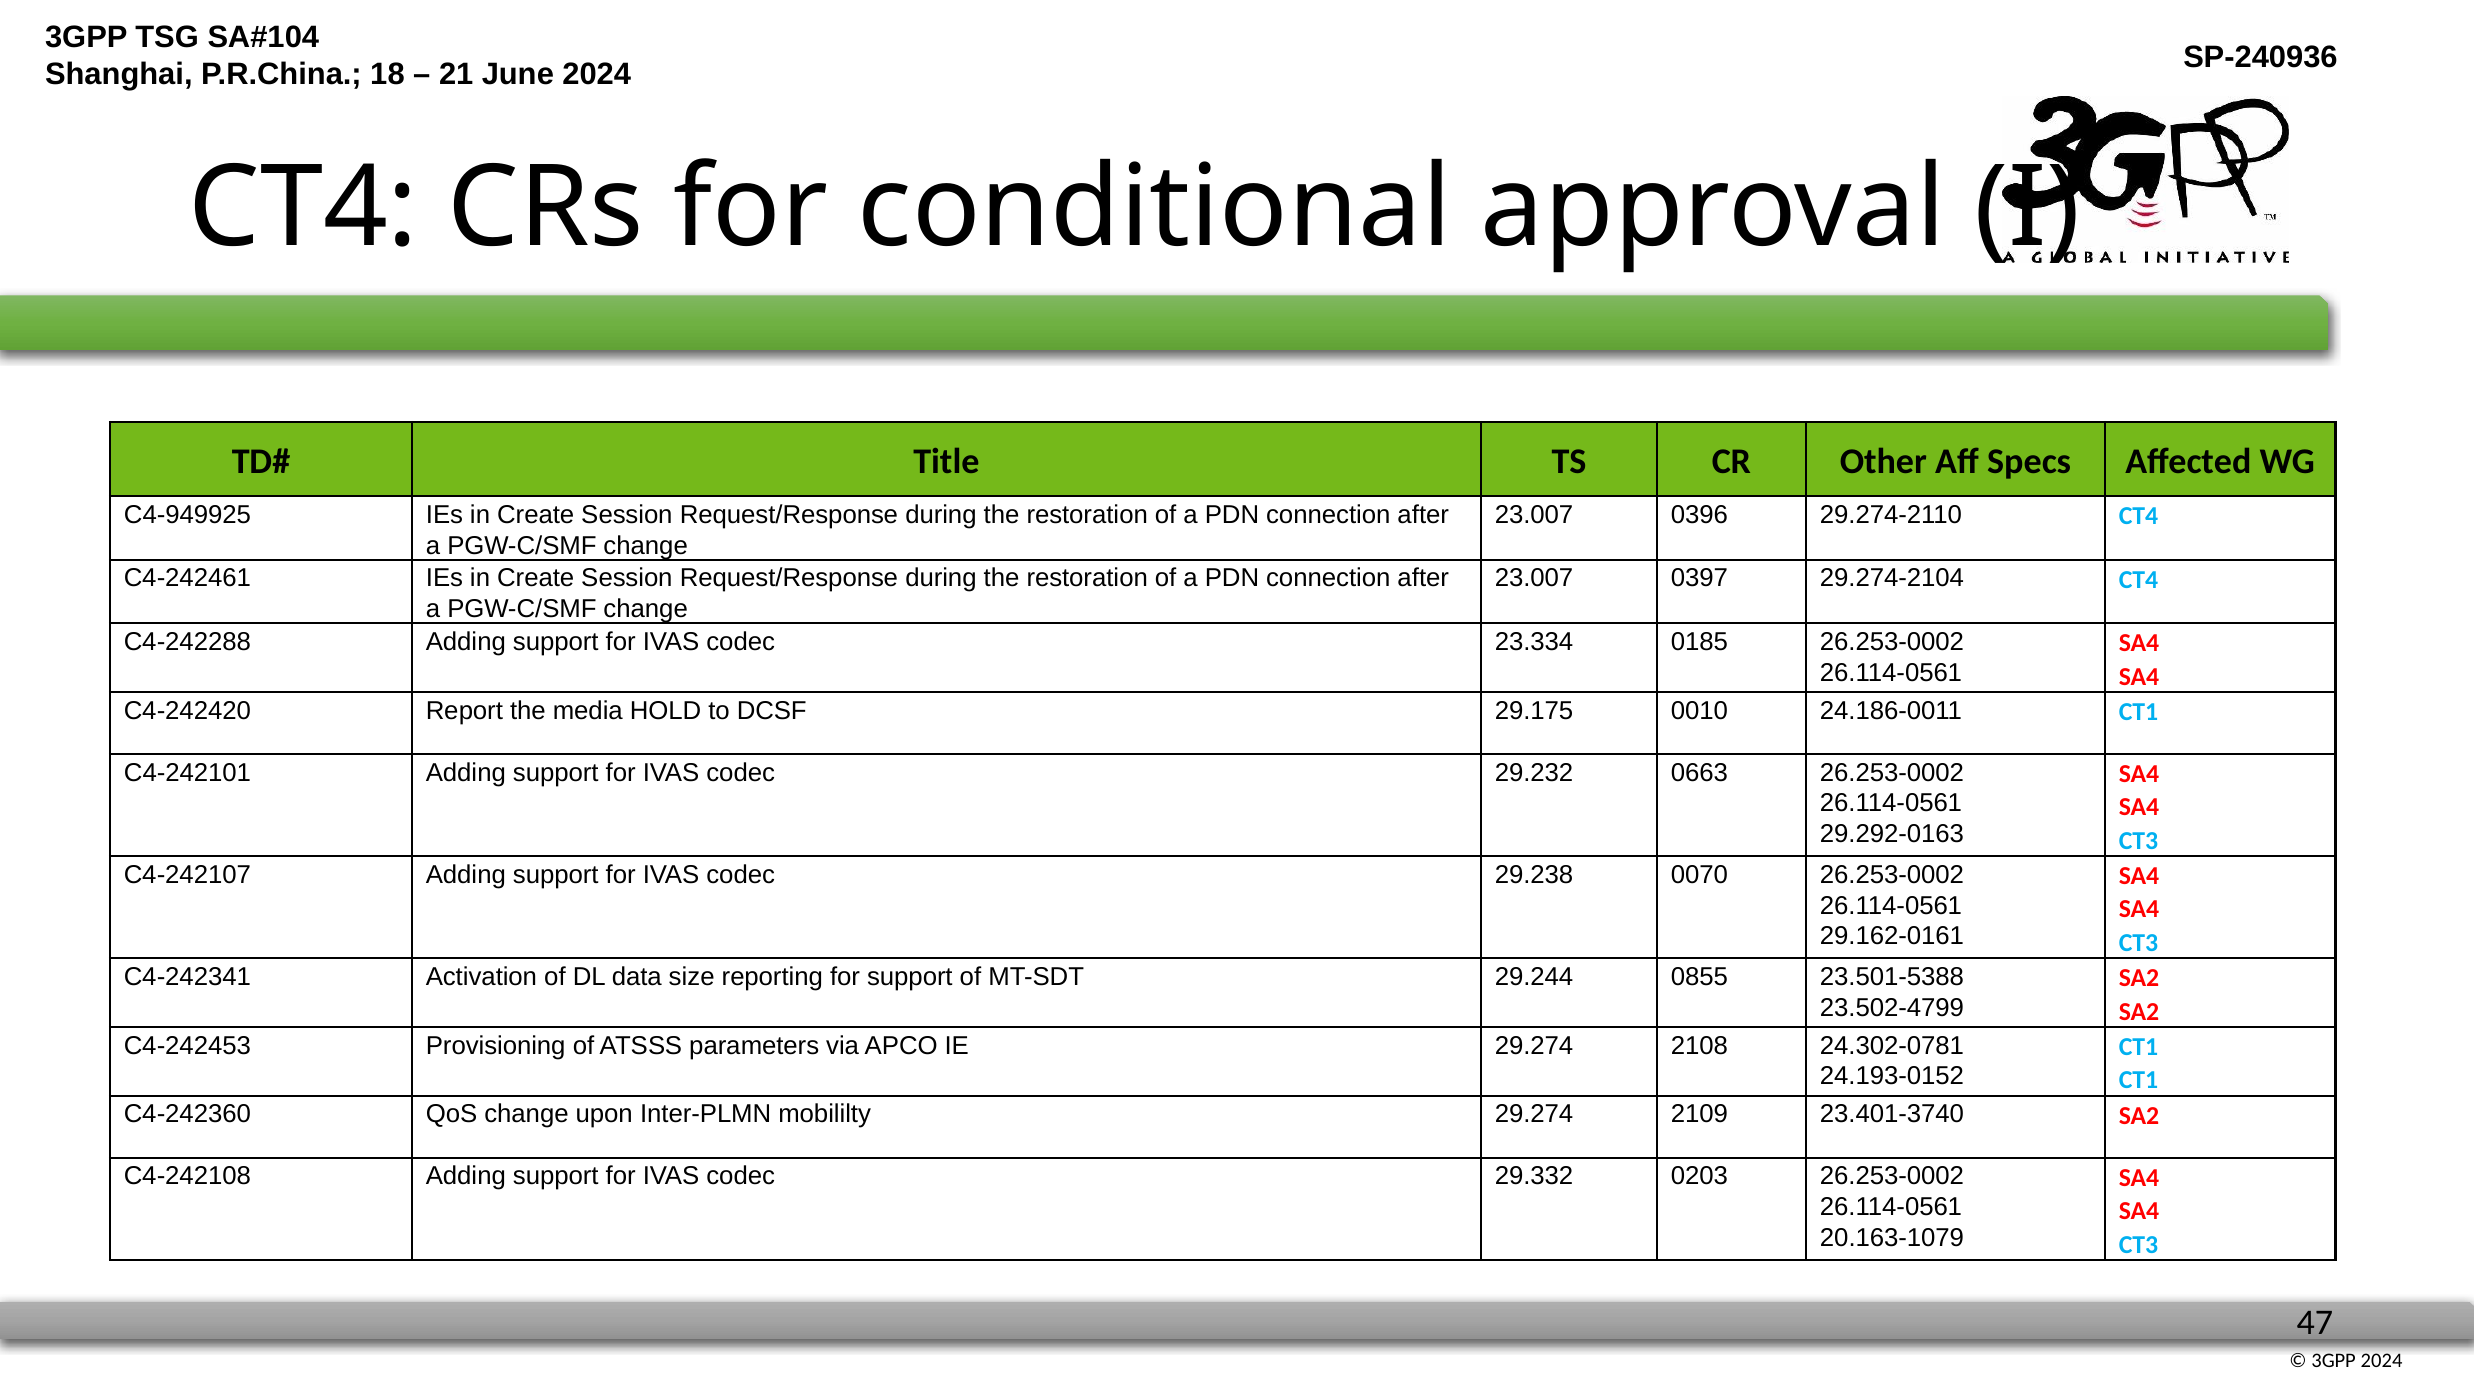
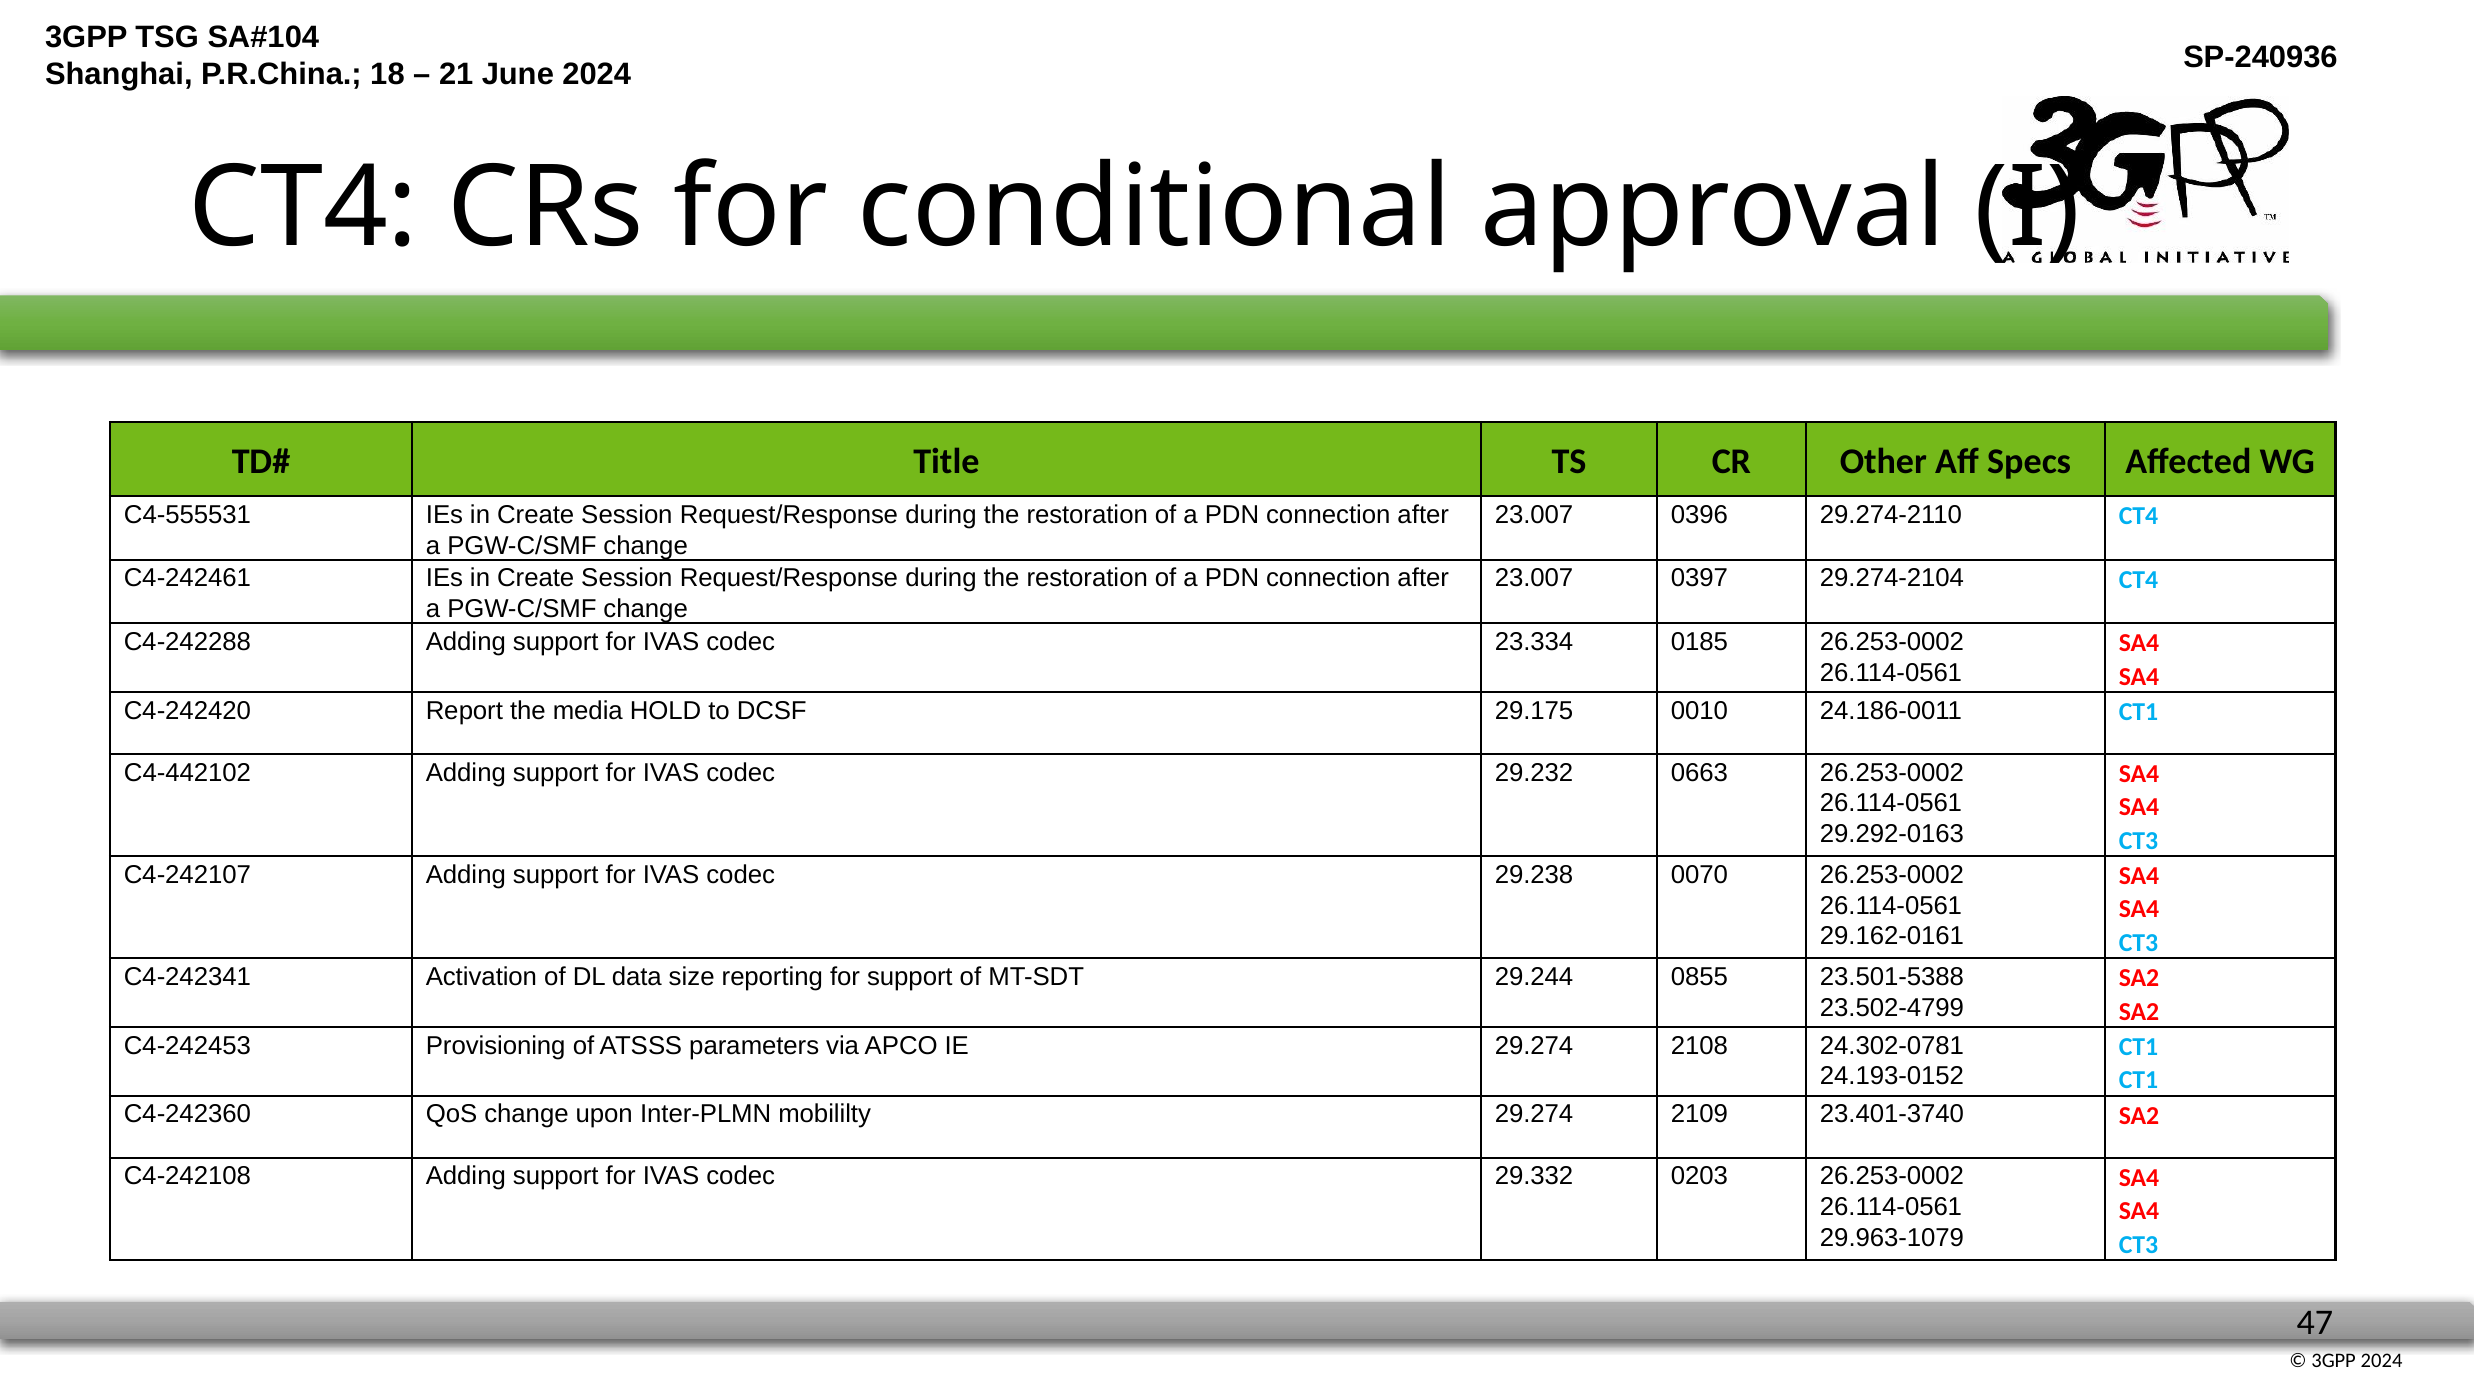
C4-949925: C4-949925 -> C4-555531 (187, 515)
C4-242101: C4-242101 -> C4-442102 (187, 772)
20.163-1079: 20.163-1079 -> 29.963-1079 (1892, 1238)
